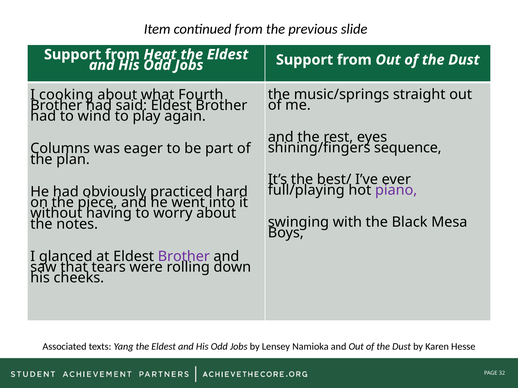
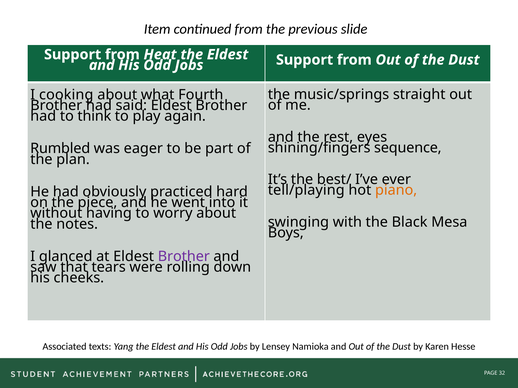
wind: wind -> think (94, 116)
Columns: Columns -> Rumbled (60, 149)
full/playing: full/playing -> tell/playing (306, 190)
piano colour: purple -> orange (396, 190)
